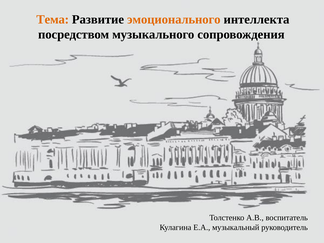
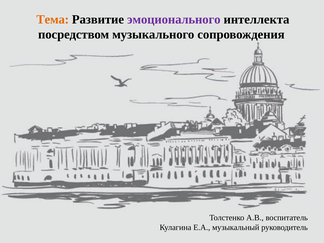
эмоционального colour: orange -> purple (174, 19)
